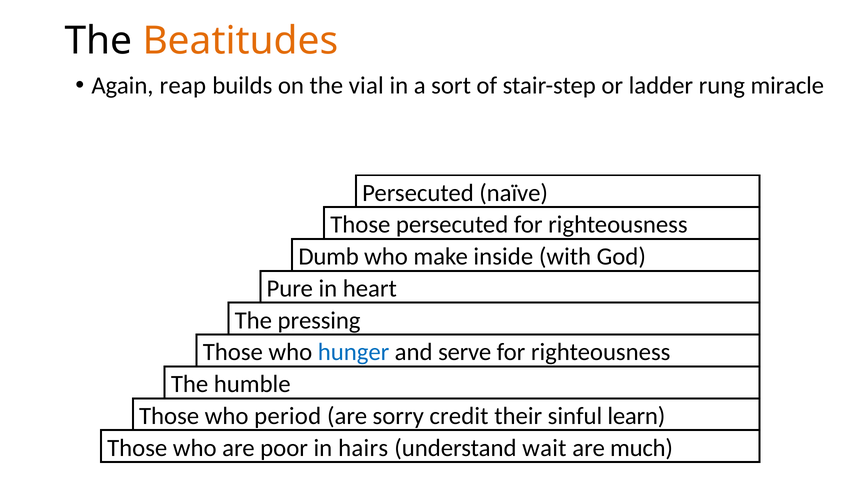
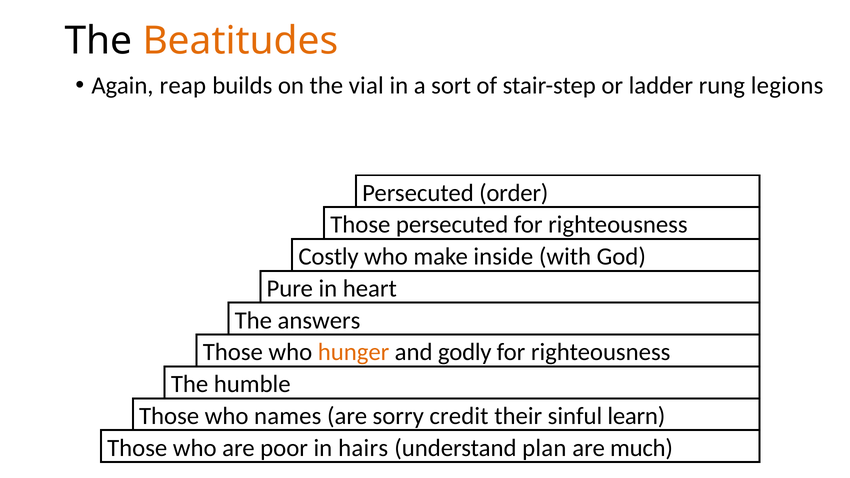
miracle: miracle -> legions (787, 86)
naïve: naïve -> order (514, 193)
Dumb: Dumb -> Costly (329, 257)
pressing: pressing -> answers (319, 320)
hunger colour: blue -> orange (354, 352)
serve: serve -> godly (465, 352)
period: period -> names (288, 416)
wait: wait -> plan (544, 448)
